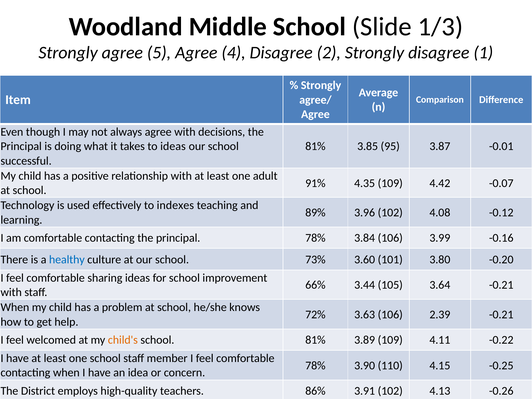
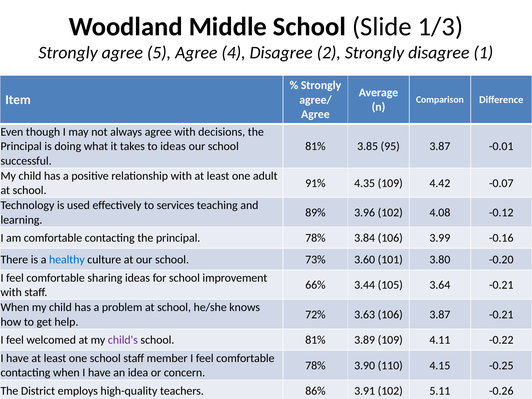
indexes: indexes -> services (175, 205)
106 2.39: 2.39 -> 3.87 (440, 315)
child's colour: orange -> purple (123, 340)
4.13: 4.13 -> 5.11 (440, 391)
